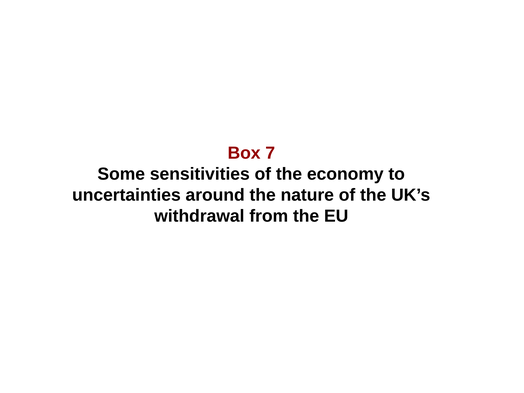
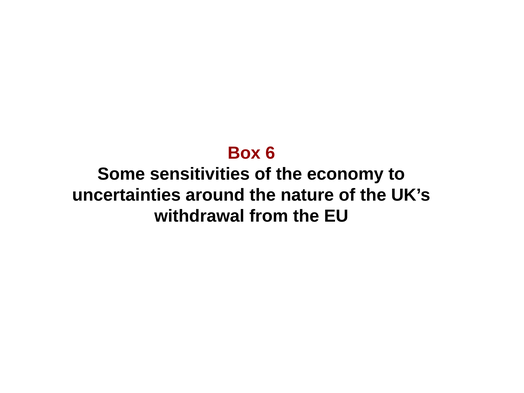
7: 7 -> 6 (270, 153)
